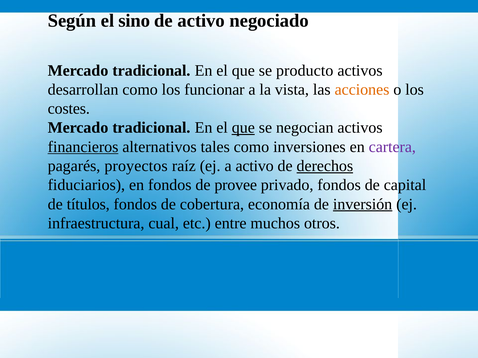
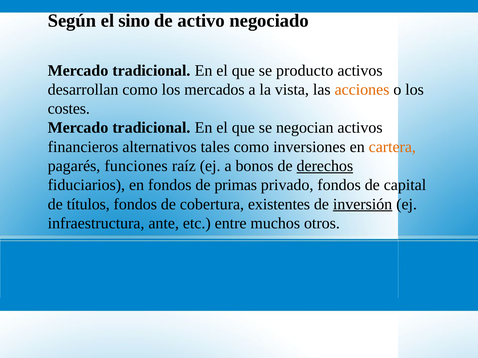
funcionar: funcionar -> mercados (214, 90)
que underline: present -> none (243, 128)
financieros underline: present -> none (83, 147)
cartera colour: purple -> orange (392, 147)
proyectos: proyectos -> funciones (136, 166)
a activo: activo -> bonos (255, 166)
provee: provee -> primas (236, 185)
economía: economía -> existentes (279, 204)
cual: cual -> ante (164, 224)
